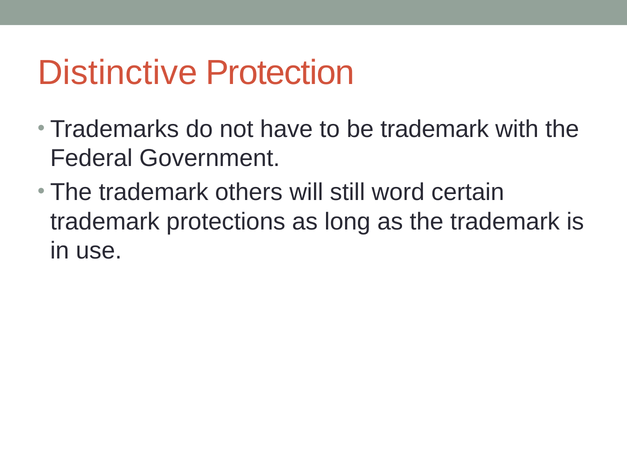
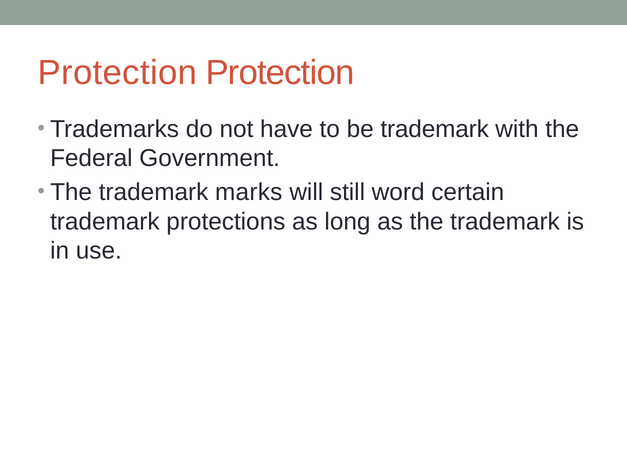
Distinctive: Distinctive -> Protection (117, 73)
others: others -> marks (249, 192)
